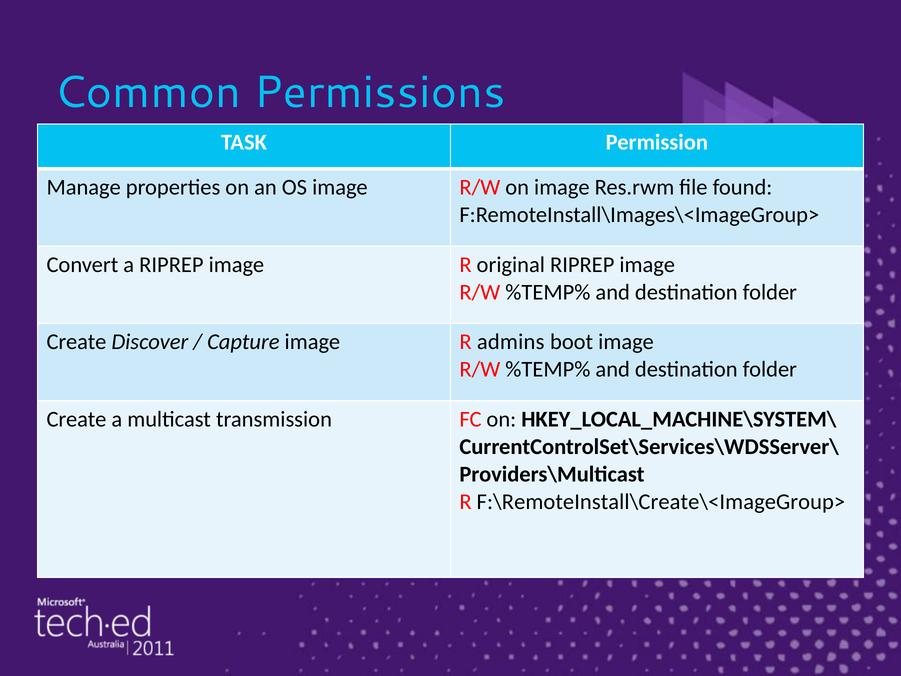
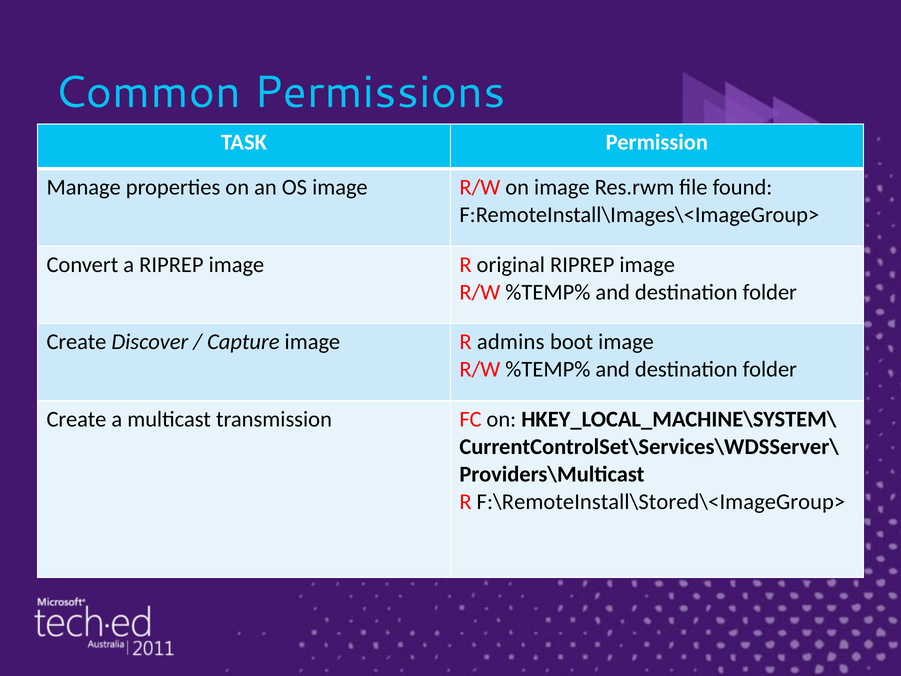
F:\RemoteInstall\Create\<ImageGroup>: F:\RemoteInstall\Create\<ImageGroup> -> F:\RemoteInstall\Stored\<ImageGroup> (661, 502)
